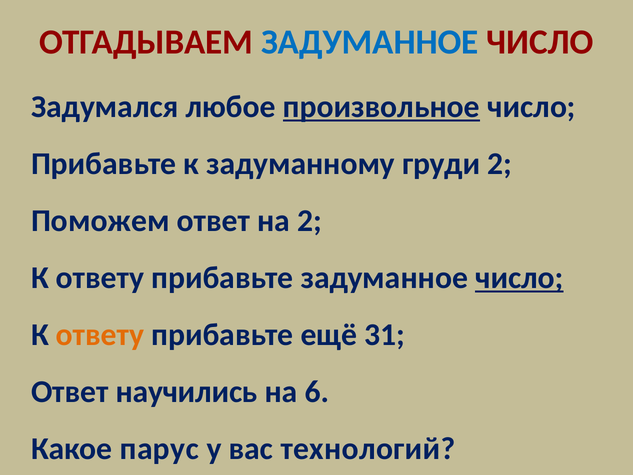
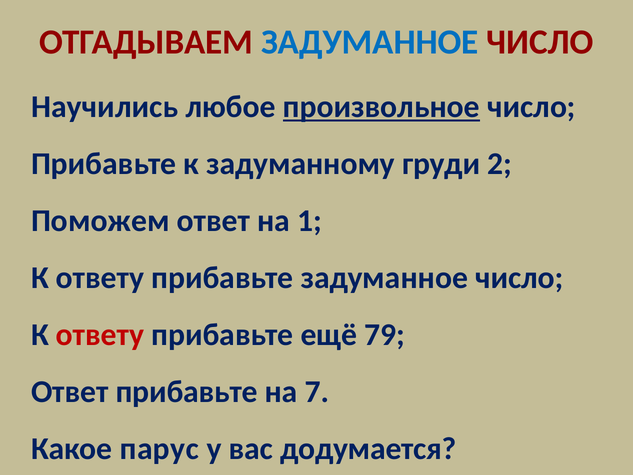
Задумался: Задумался -> Научились (105, 107)
на 2: 2 -> 1 (309, 221)
число underline: present -> none (519, 278)
ответу colour: orange -> red (100, 335)
31: 31 -> 79 (385, 335)
Ответ научились: научились -> прибавьте (187, 392)
6: 6 -> 7 (317, 392)
технологий: технологий -> додумается (368, 449)
